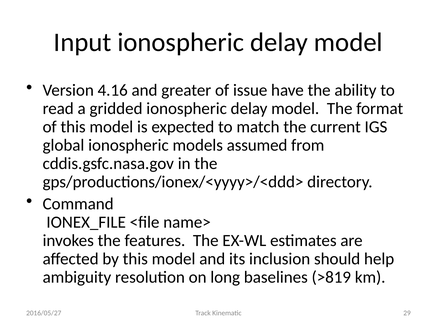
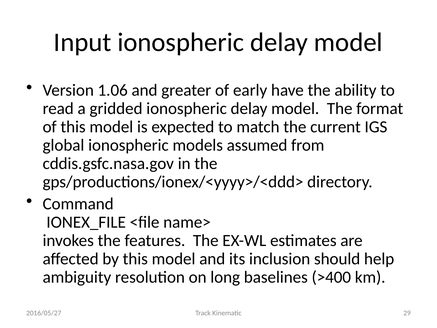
4.16: 4.16 -> 1.06 (113, 90)
issue: issue -> early (250, 90)
>819: >819 -> >400 (331, 277)
